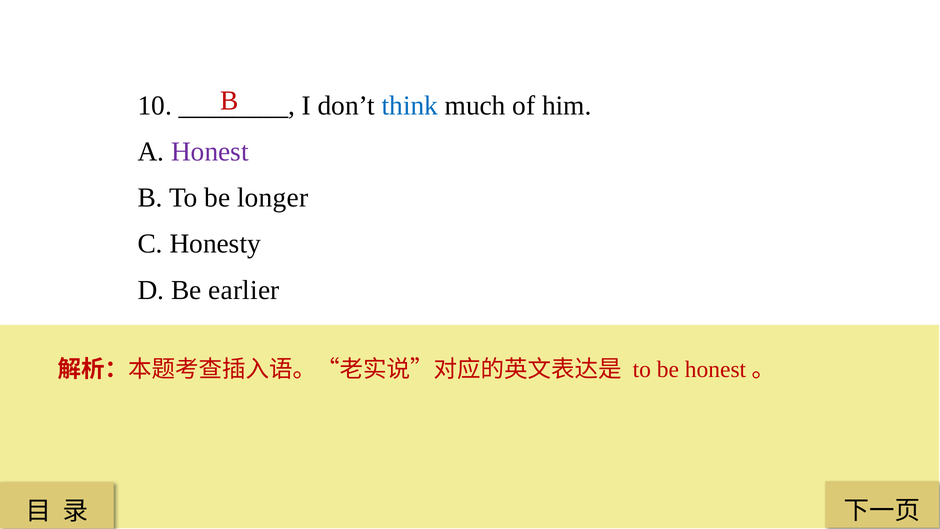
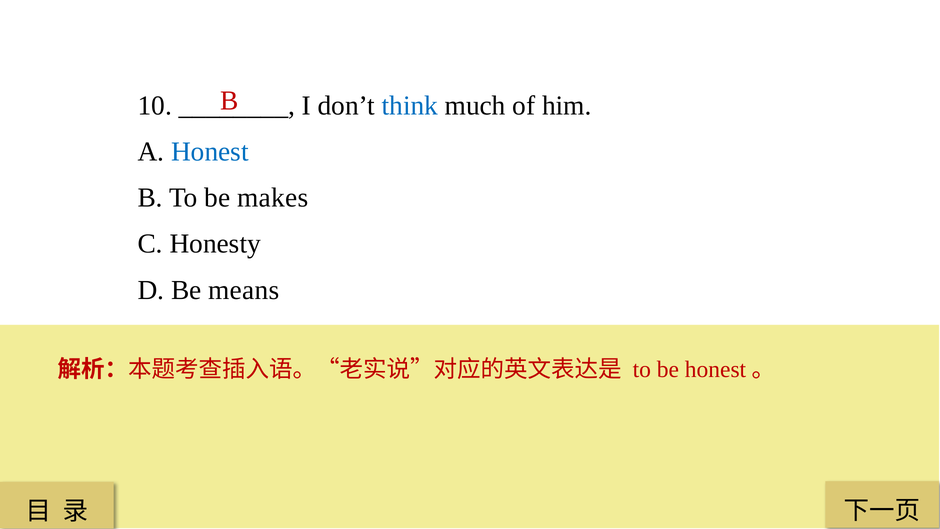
Honest colour: purple -> blue (210, 152)
longer: longer -> makes (273, 198)
earlier: earlier -> means (244, 290)
